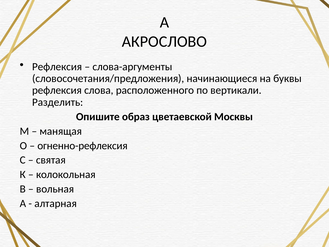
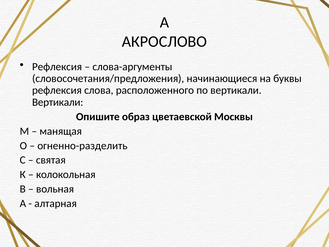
Разделить: Разделить -> Вертикали (58, 102)
огненно-рефлексия: огненно-рефлексия -> огненно-разделить (82, 145)
